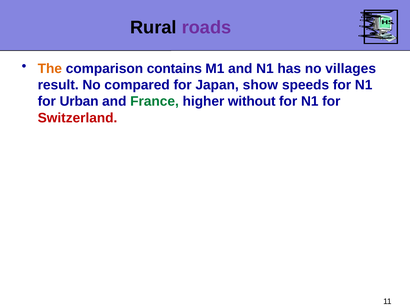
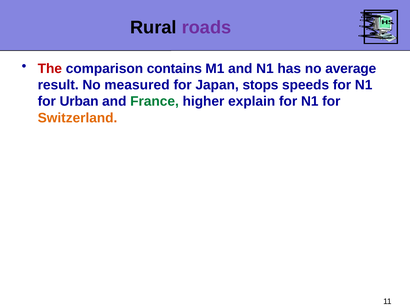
The colour: orange -> red (50, 68)
villages: villages -> average (351, 68)
compared: compared -> measured (137, 85)
show: show -> stops (260, 85)
without: without -> explain (252, 101)
Switzerland colour: red -> orange (78, 118)
